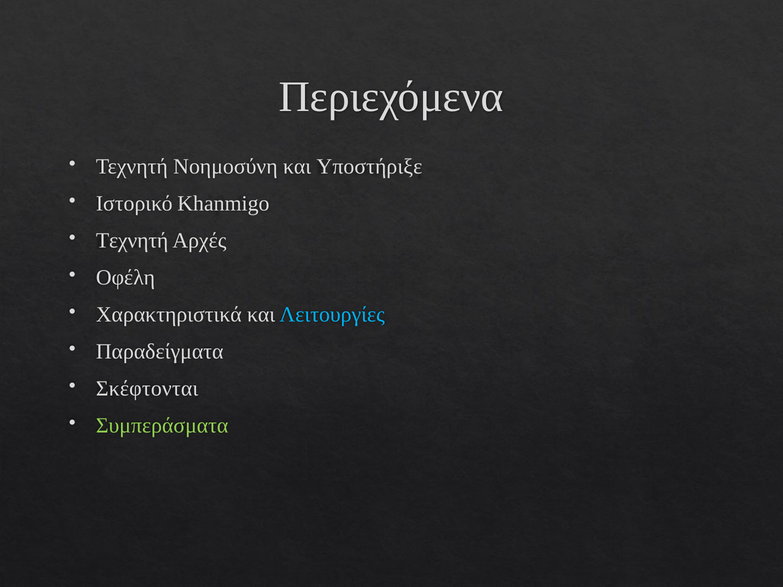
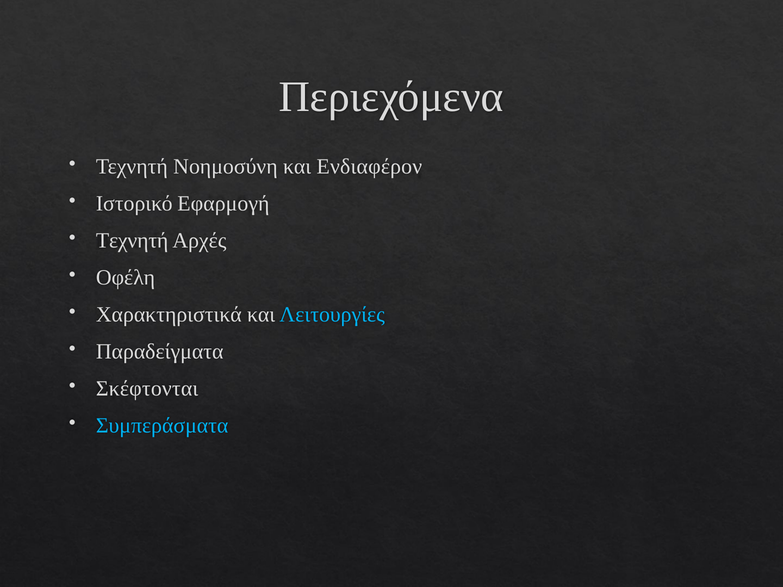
Υποστήριξε: Υποστήριξε -> Ενδιαφέρον (369, 167)
Khanmigo: Khanmigo -> Εφαρμογή (223, 204)
Συμπεράσματα colour: light green -> light blue (162, 426)
